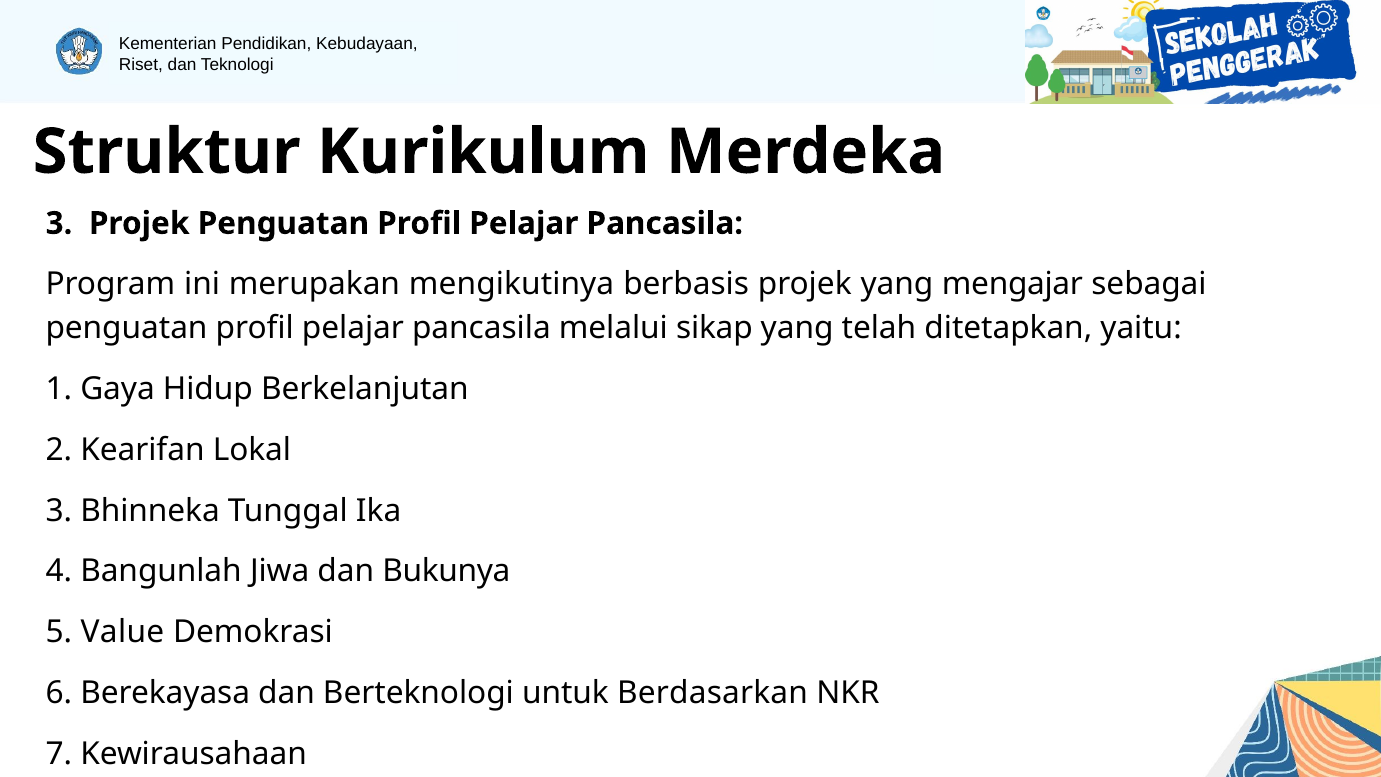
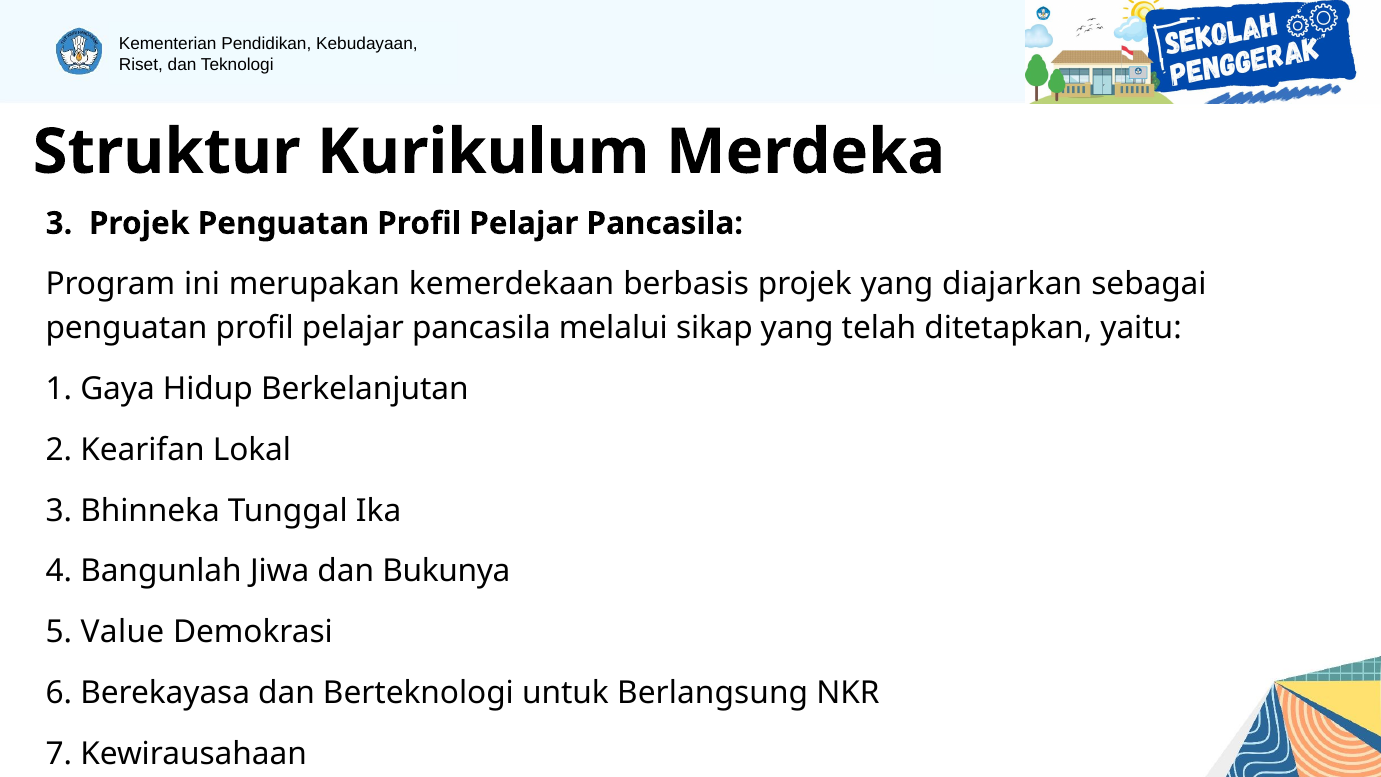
mengikutinya: mengikutinya -> kemerdekaan (512, 284)
mengajar: mengajar -> diajarkan (1012, 284)
Berdasarkan: Berdasarkan -> Berlangsung (713, 693)
